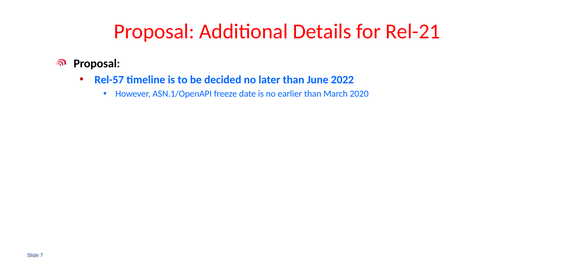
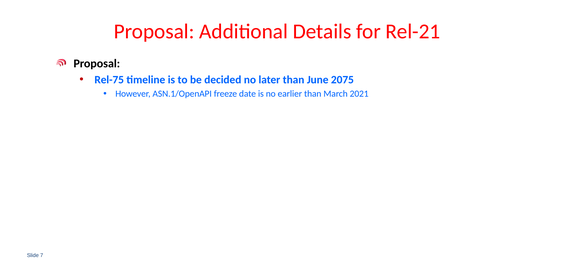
Rel-57: Rel-57 -> Rel-75 (109, 80)
2022: 2022 -> 2075 (342, 80)
2020: 2020 -> 2021 (359, 94)
